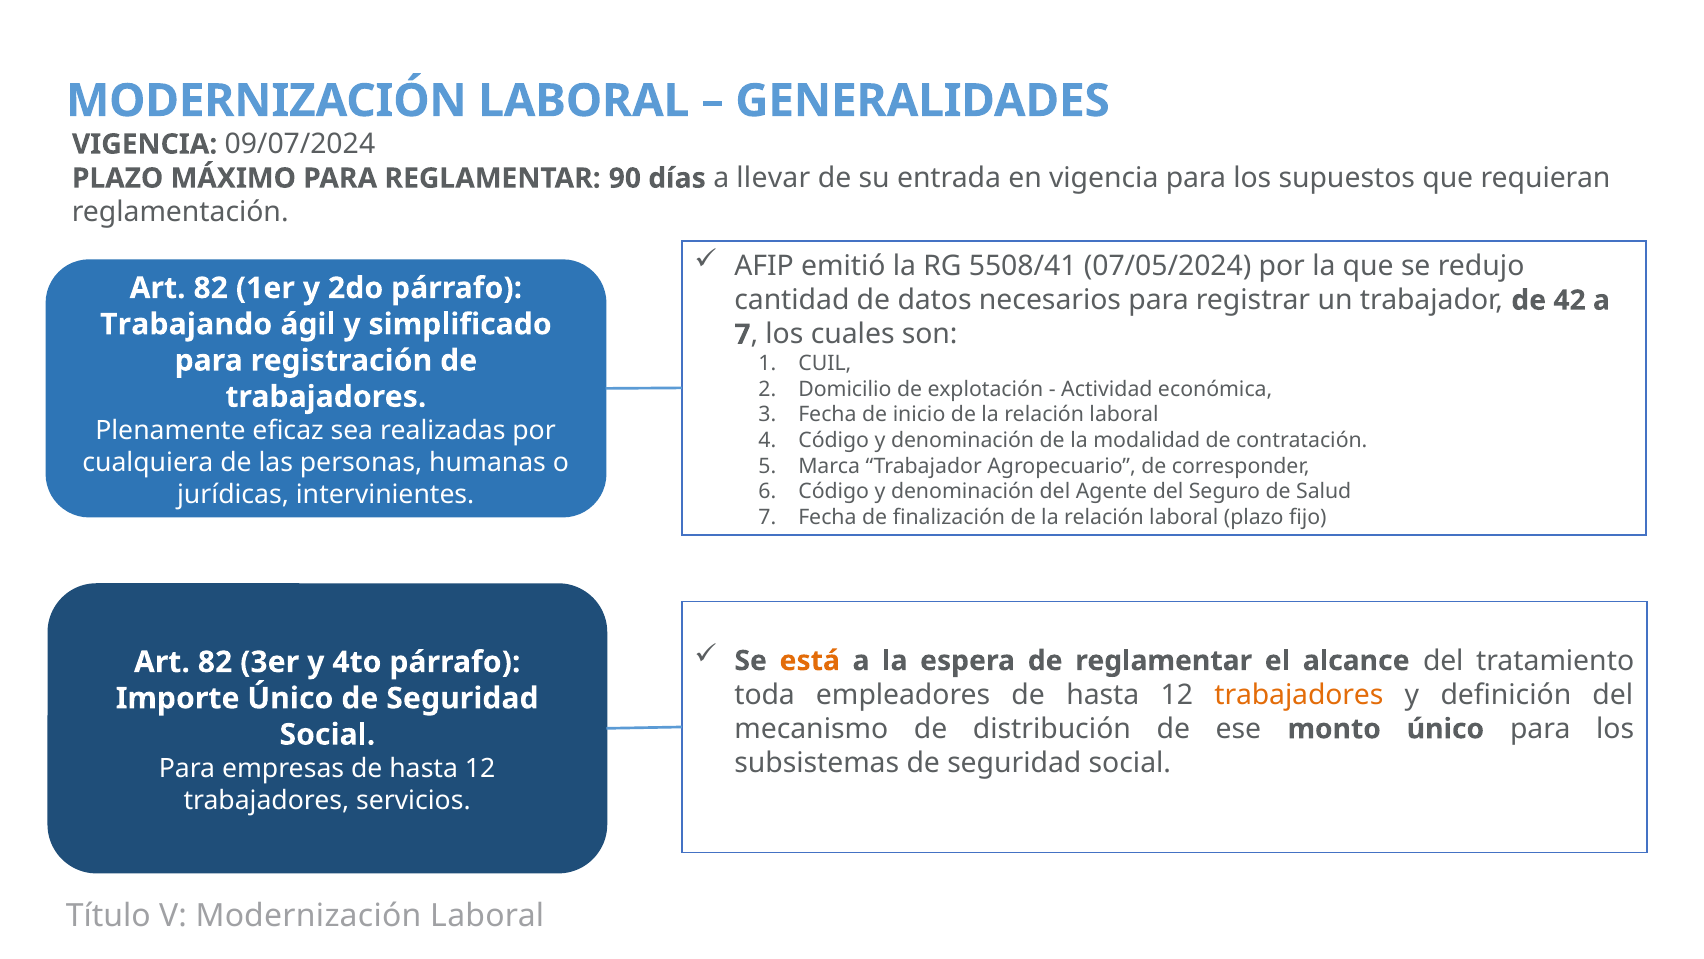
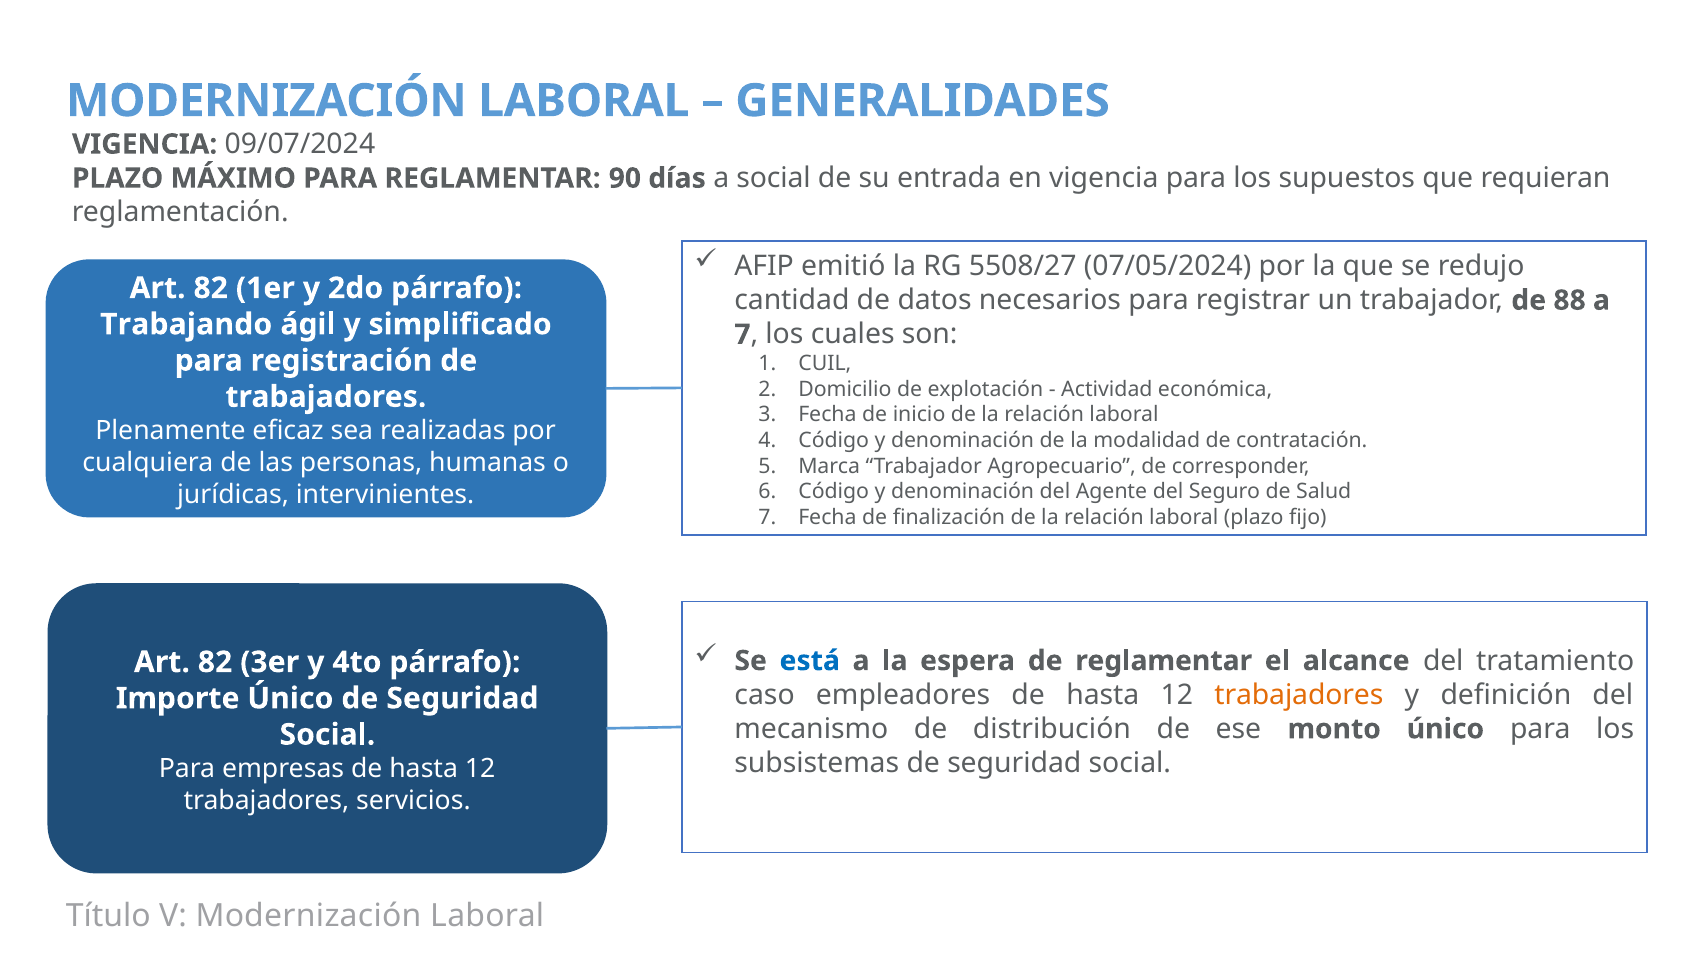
a llevar: llevar -> social (774, 178)
5508/41: 5508/41 -> 5508/27 (1023, 266)
42: 42 -> 88 (1570, 300)
está colour: orange -> blue (810, 660)
toda: toda -> caso (765, 695)
